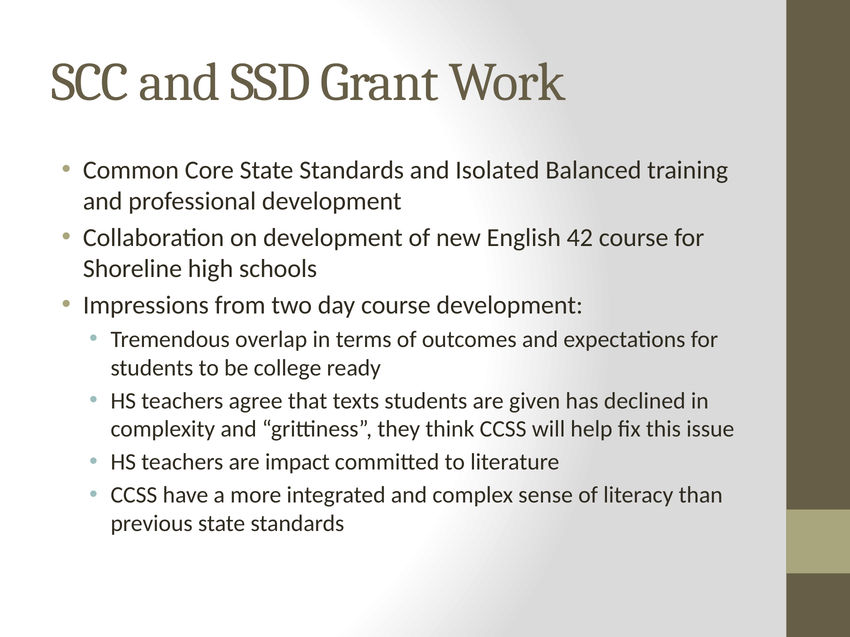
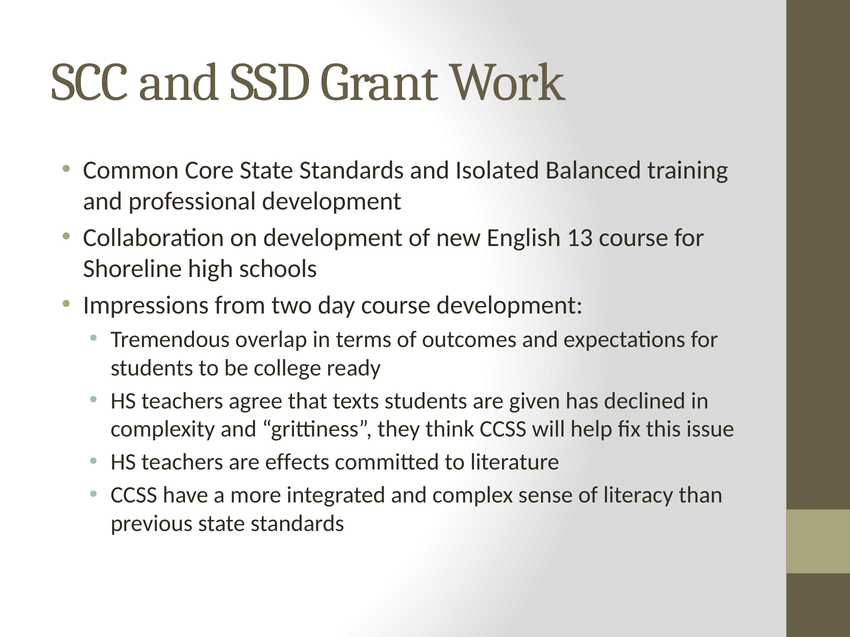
42: 42 -> 13 (580, 238)
impact: impact -> effects (297, 463)
